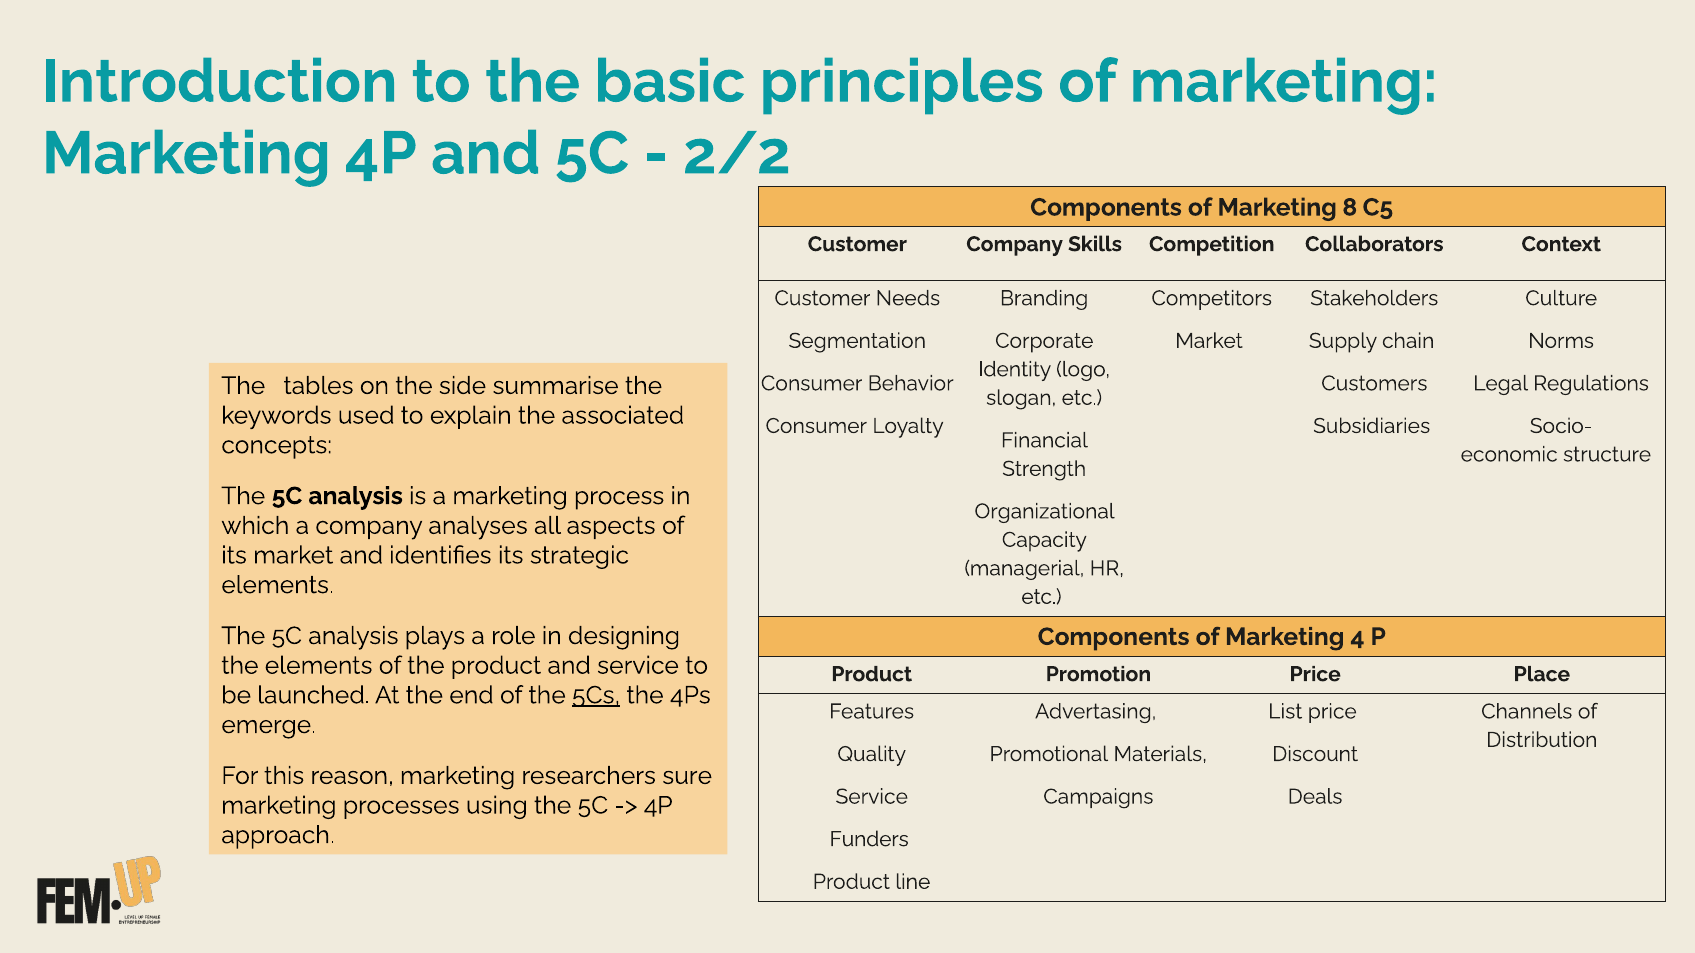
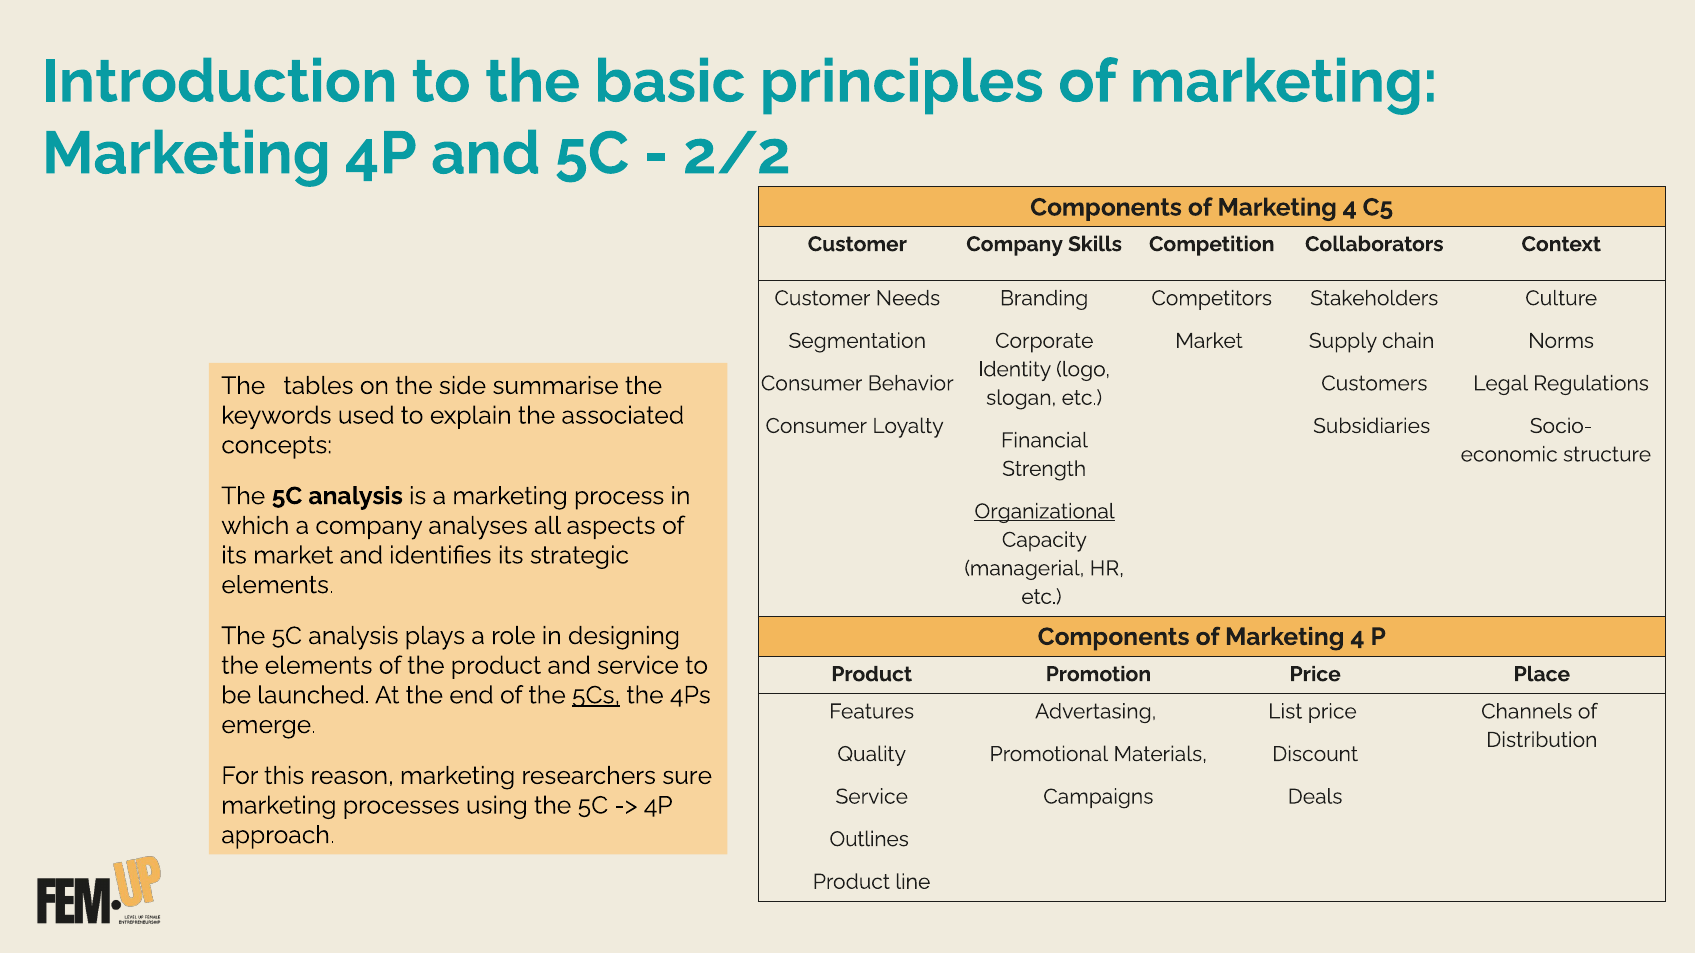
8: 8 -> 4 (1350, 208)
Organizational underline: none -> present (1044, 512)
Funders: Funders -> Outlines (869, 840)
